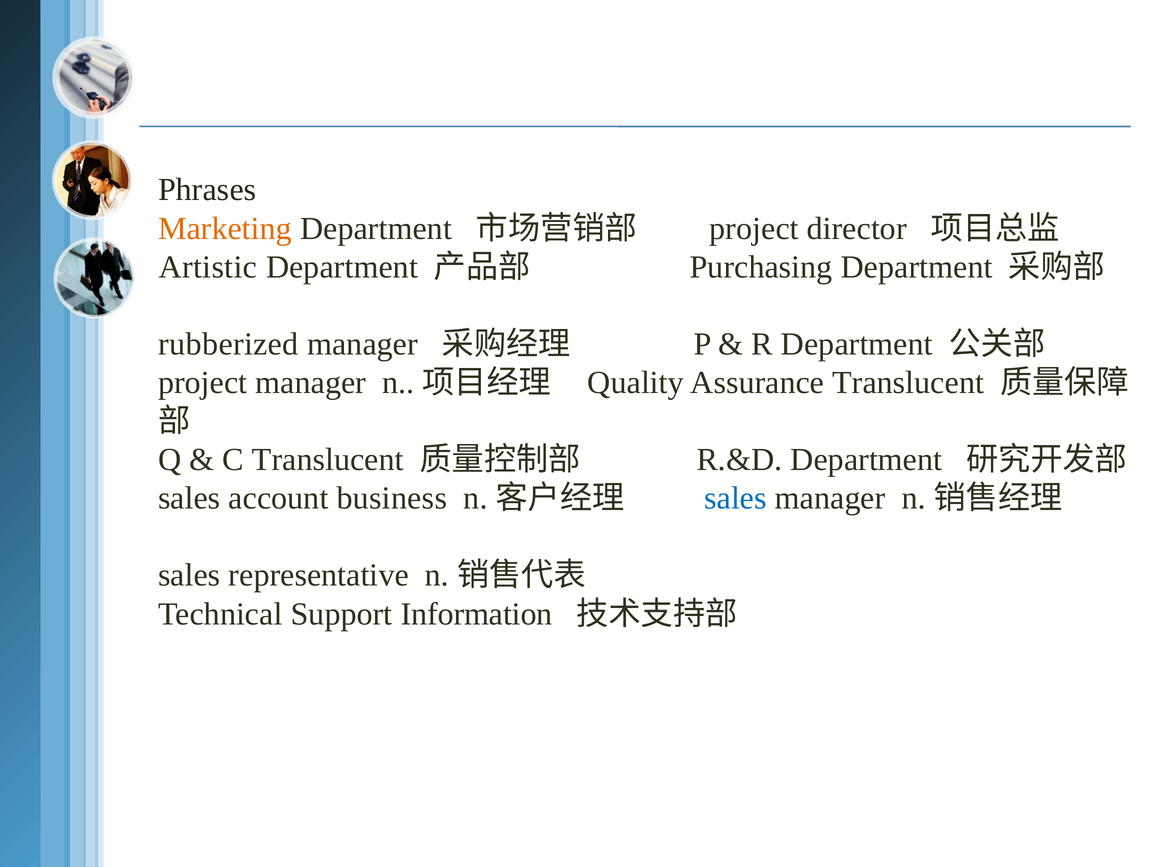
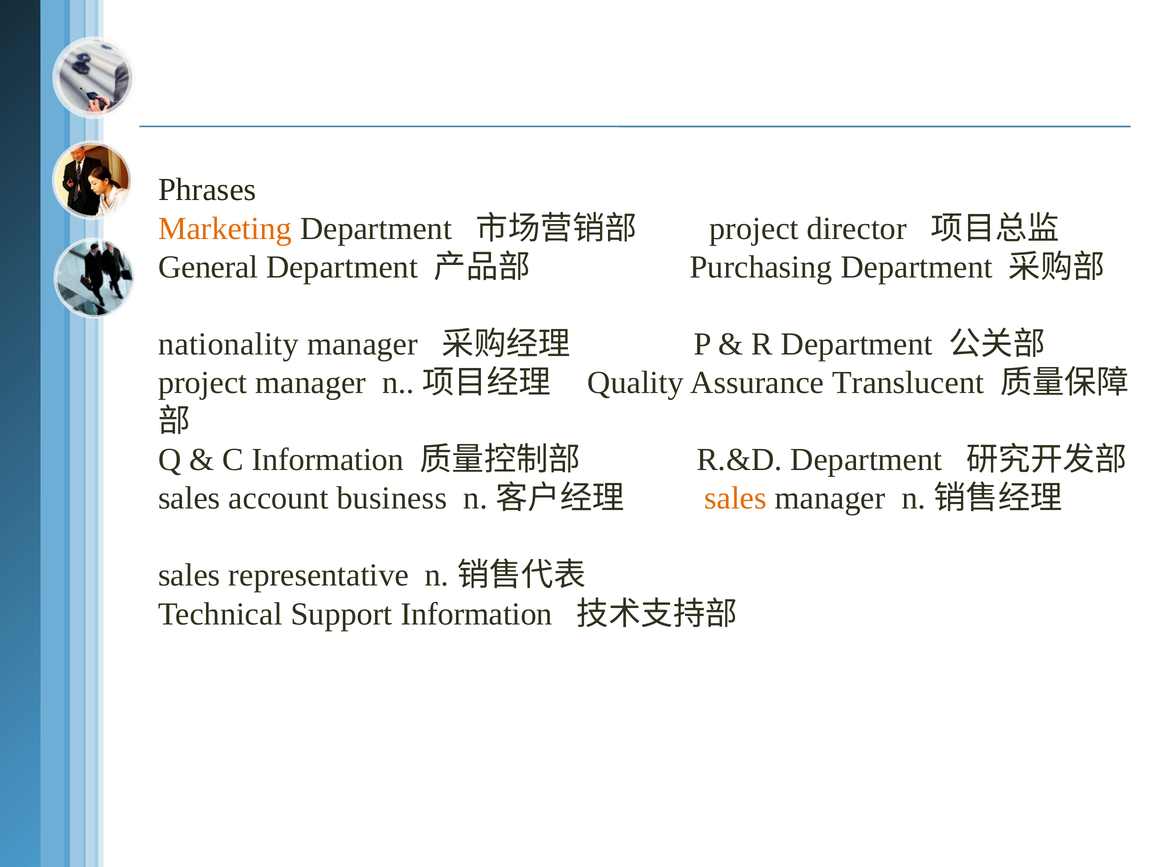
Artistic: Artistic -> General (208, 267)
rubberized: rubberized -> nationality (228, 344)
C Translucent: Translucent -> Information (328, 460)
sales colour: blue -> orange (735, 499)
